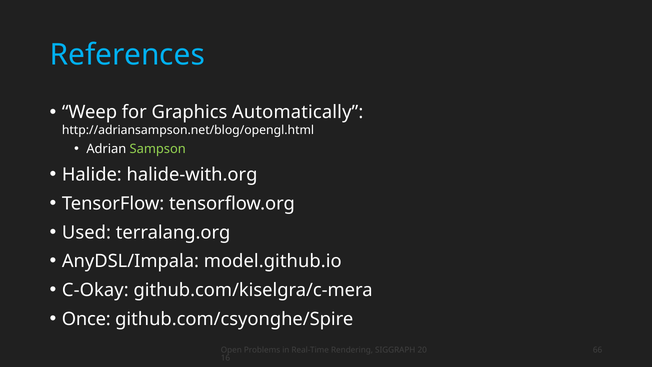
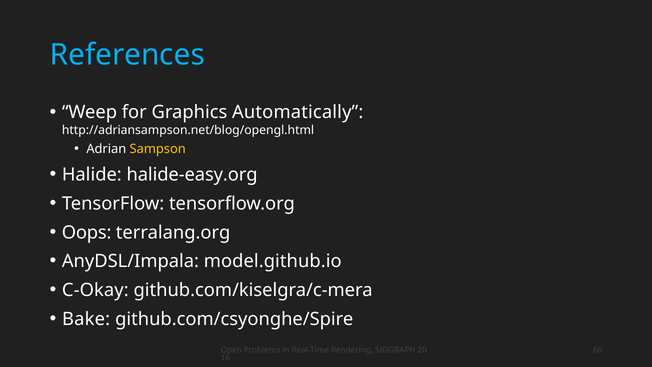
Sampson colour: light green -> yellow (158, 149)
halide-with.org: halide-with.org -> halide-easy.org (192, 175)
Used: Used -> Oops (87, 232)
Once: Once -> Bake (86, 319)
